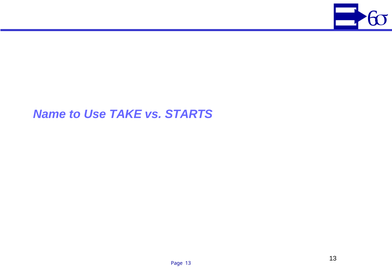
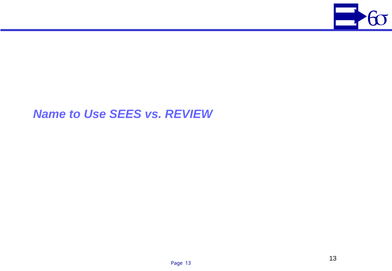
TAKE: TAKE -> SEES (125, 114)
STARTS: STARTS -> REVIEW (189, 114)
